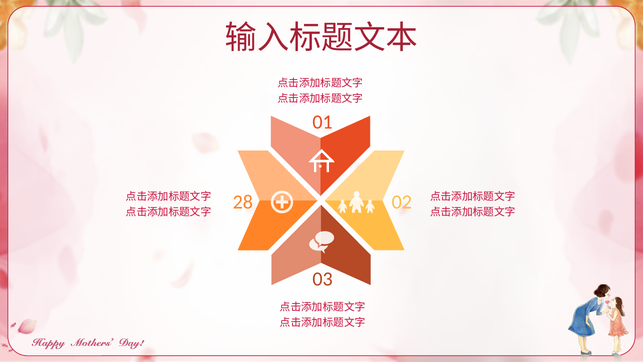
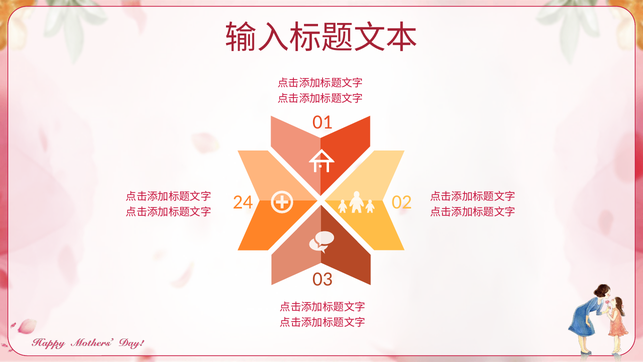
28: 28 -> 24 (243, 202)
